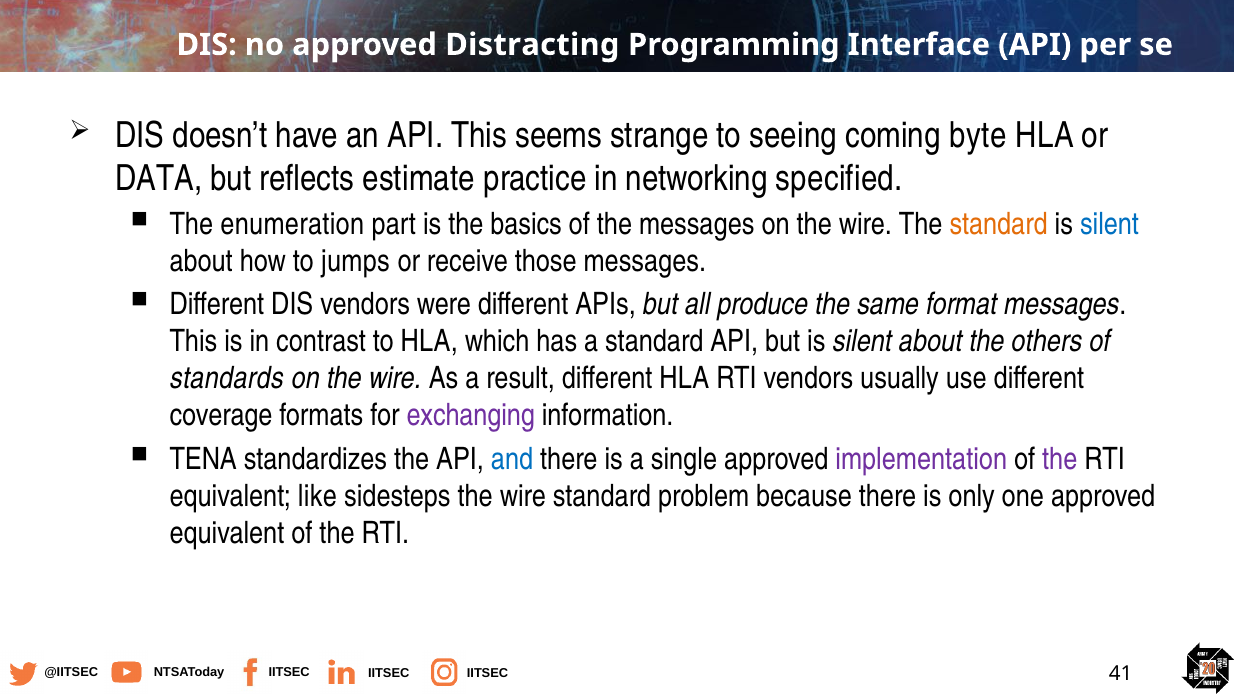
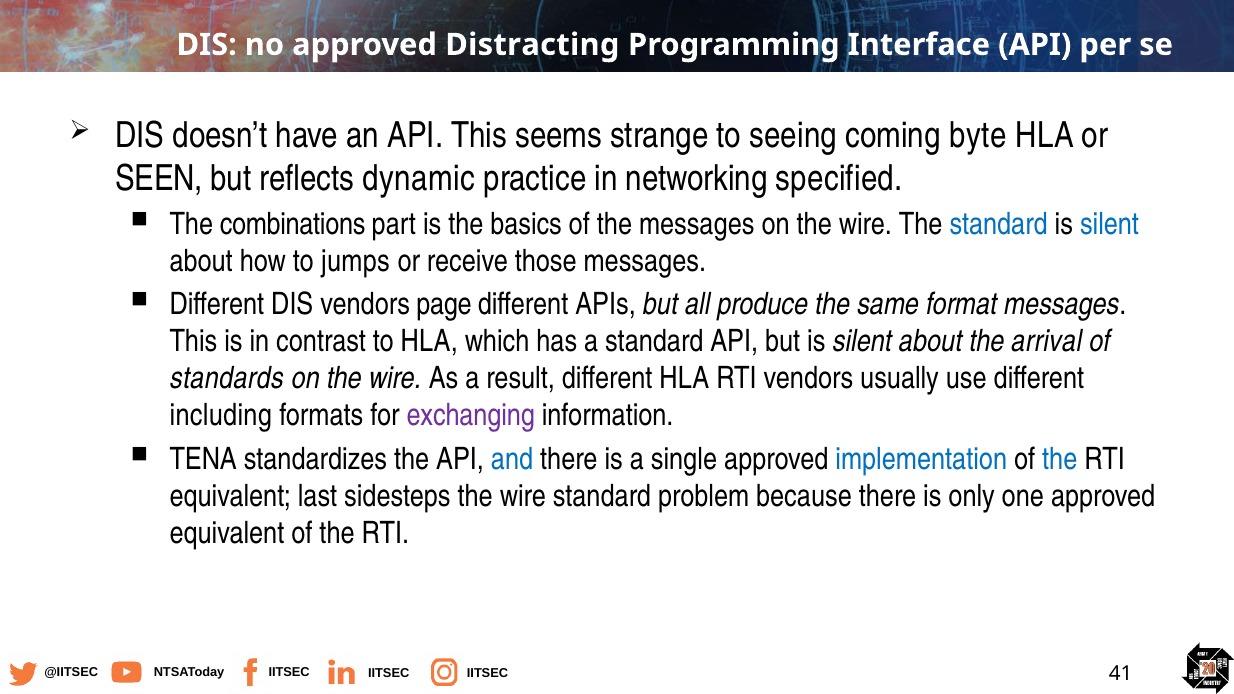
DATA: DATA -> SEEN (159, 179)
estimate: estimate -> dynamic (419, 179)
enumeration: enumeration -> combinations (293, 225)
standard colour: orange -> blue (999, 225)
were: were -> page (444, 305)
others: others -> arrival (1047, 342)
coverage: coverage -> including (221, 416)
implementation colour: purple -> blue (921, 459)
the colour: purple -> blue (1060, 459)
like: like -> last (318, 496)
